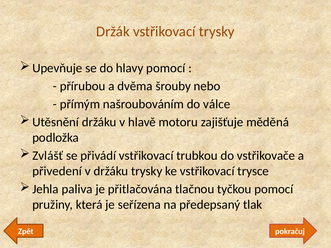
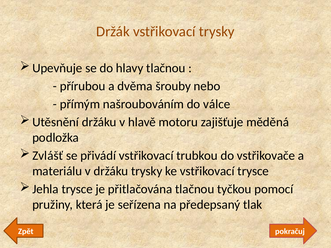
hlavy pomocí: pomocí -> tlačnou (166, 68)
přivedení: přivedení -> materiálu (57, 171)
Jehla paliva: paliva -> trysce (77, 189)
